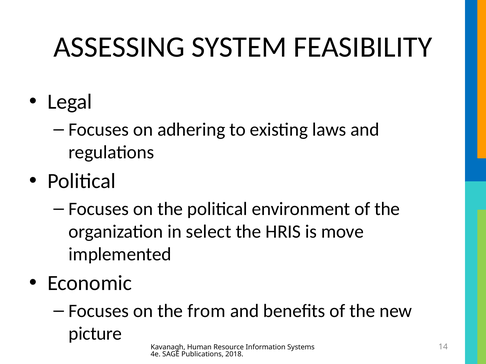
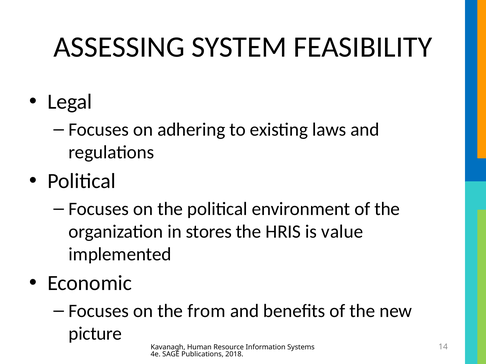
select: select -> stores (209, 232)
move: move -> value (342, 232)
